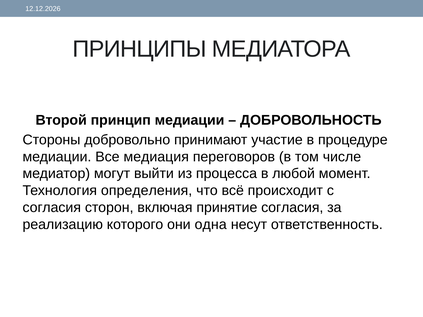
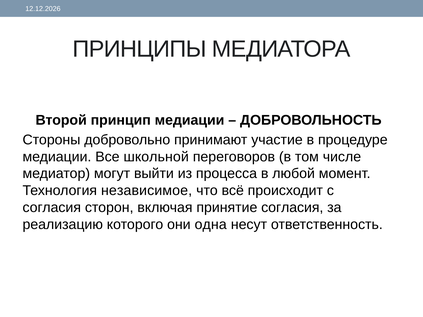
медиация: медиация -> школьной (156, 157)
определения: определения -> независимое (147, 191)
